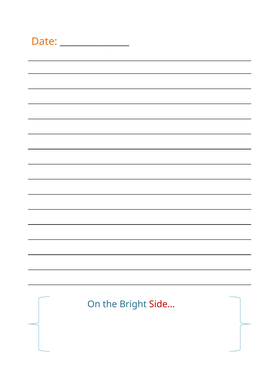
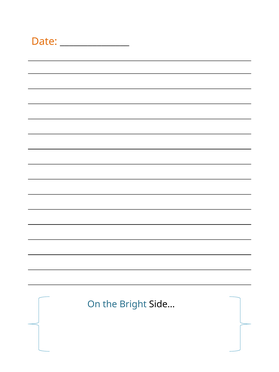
Side… colour: red -> black (162, 304)
